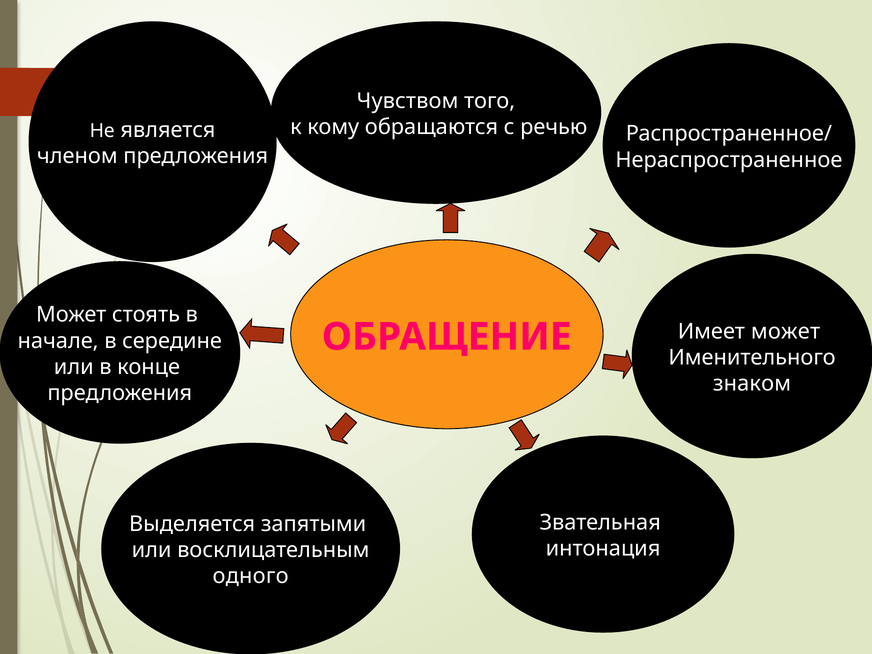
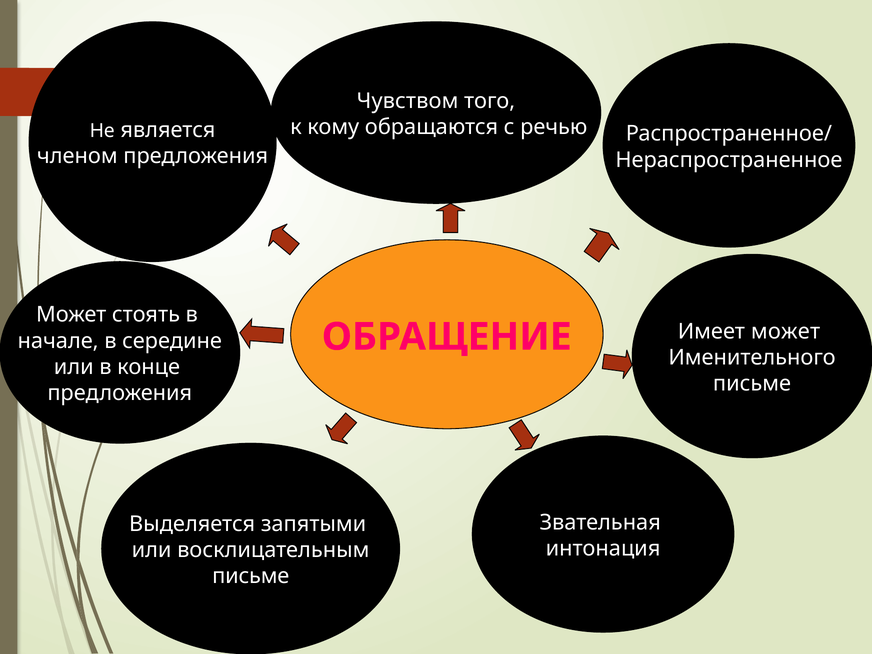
знаком: знаком -> письме (752, 384)
одного: одного -> письме (251, 576)
